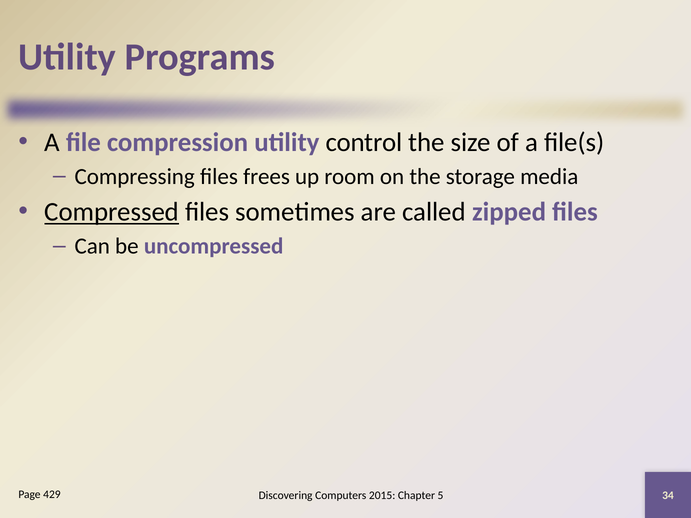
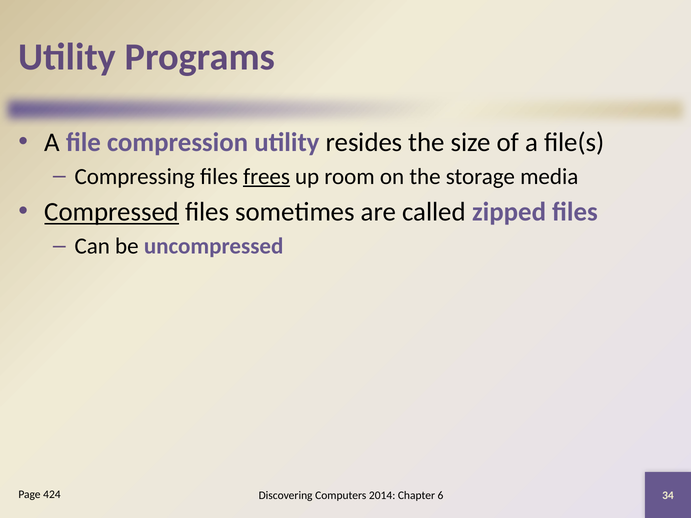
control: control -> resides (364, 142)
frees underline: none -> present (267, 177)
429: 429 -> 424 (52, 495)
2015: 2015 -> 2014 (382, 496)
5: 5 -> 6 (440, 496)
